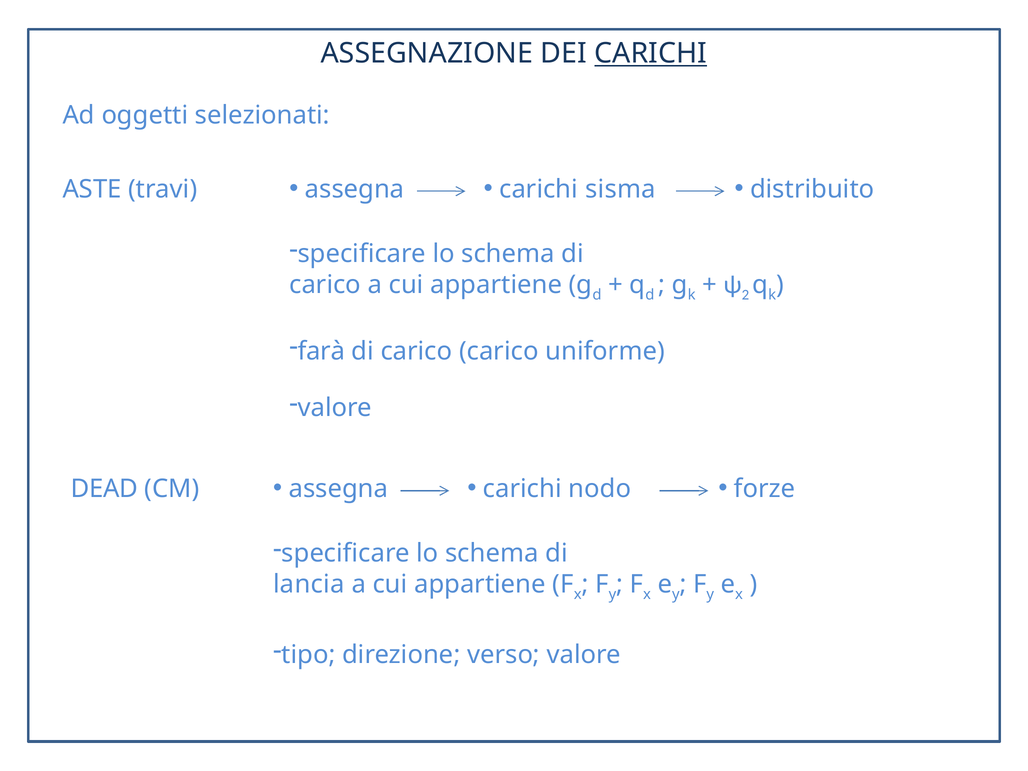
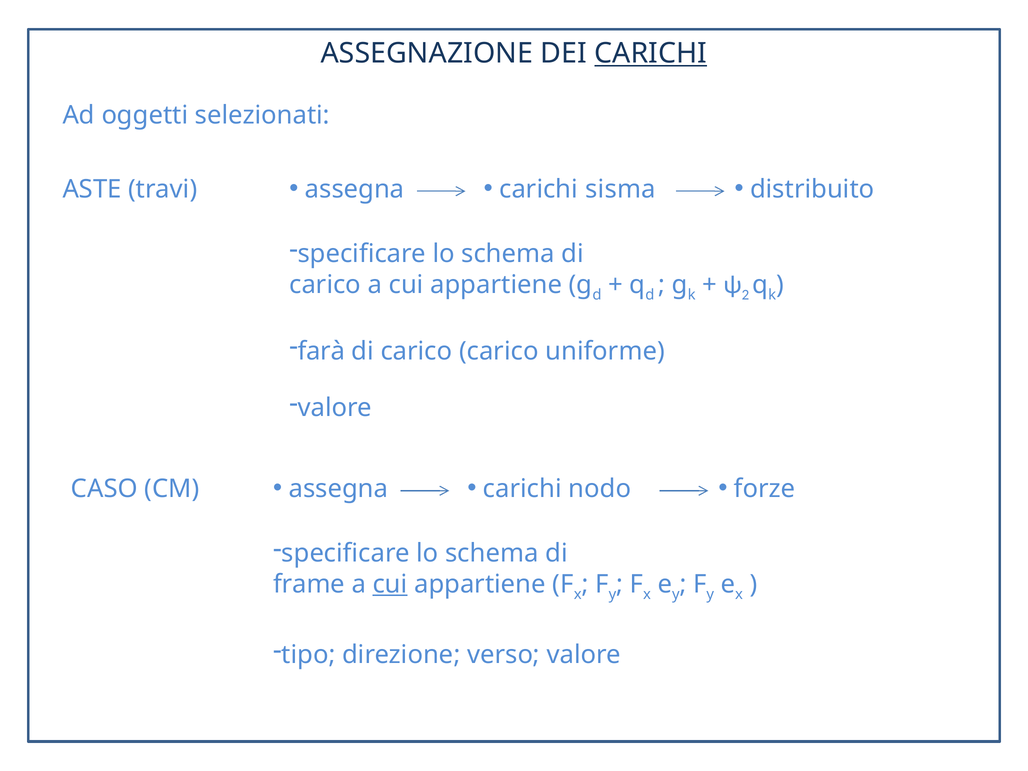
DEAD: DEAD -> CASO (104, 489)
lancia: lancia -> frame (309, 584)
cui underline: none -> present (390, 584)
